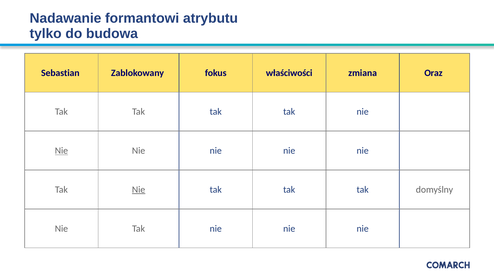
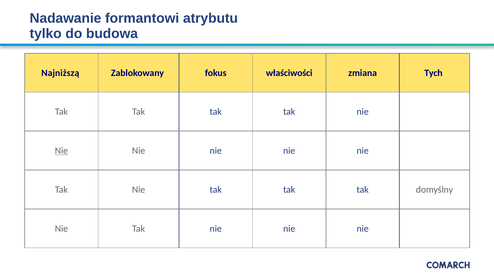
Sebastian: Sebastian -> Najniższą (60, 73)
Oraz: Oraz -> Tych (433, 73)
Nie underline: present -> none (139, 190)
